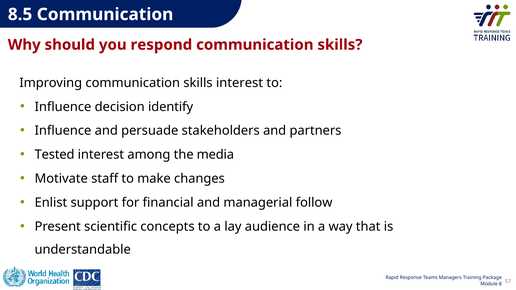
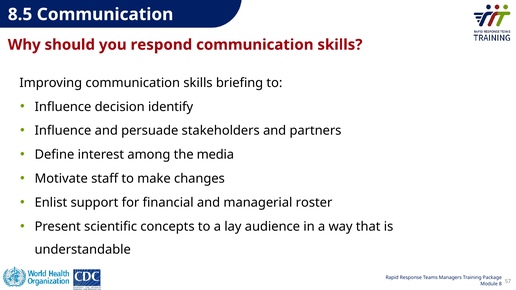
skills interest: interest -> briefing (240, 83)
Tested: Tested -> Define (54, 155)
follow: follow -> roster (314, 203)
